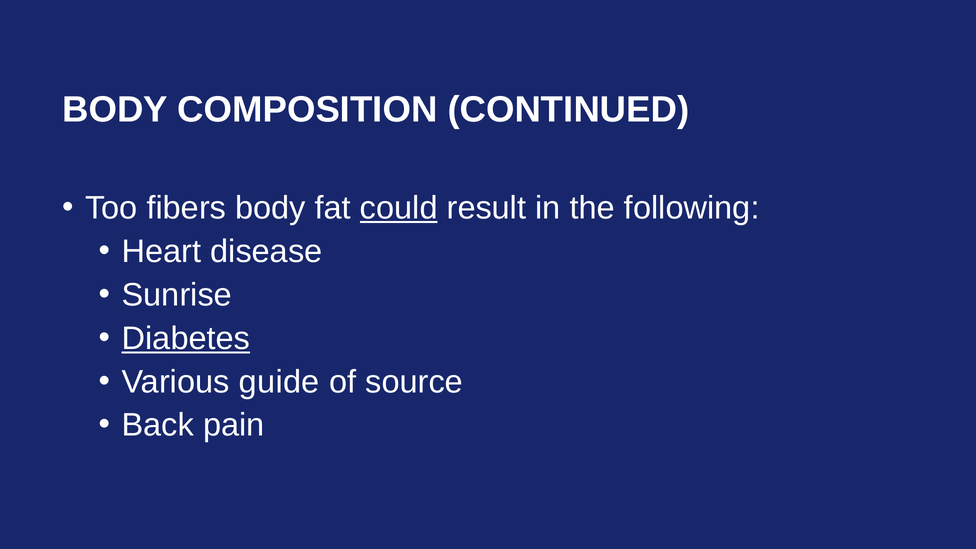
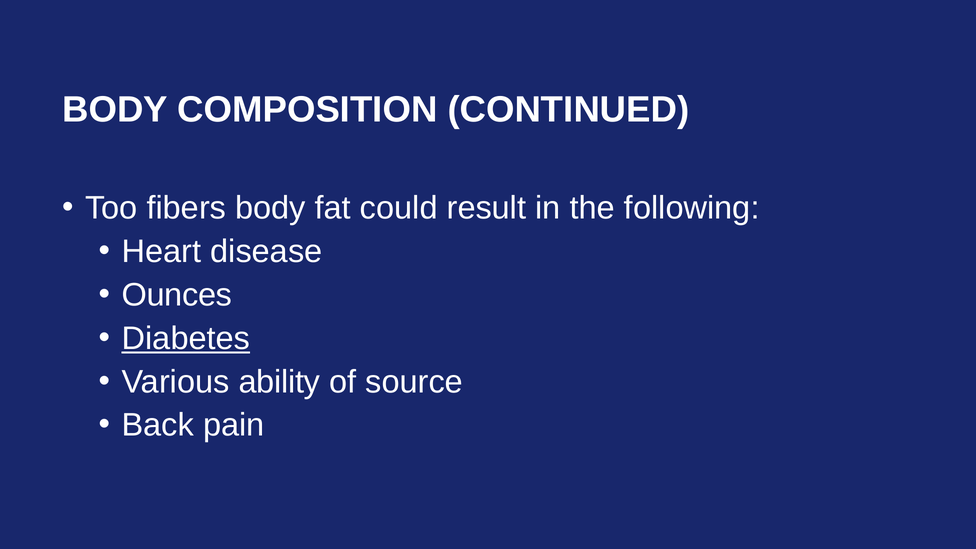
could underline: present -> none (399, 208)
Sunrise: Sunrise -> Ounces (177, 295)
guide: guide -> ability (279, 382)
